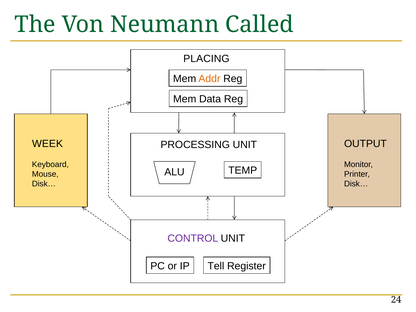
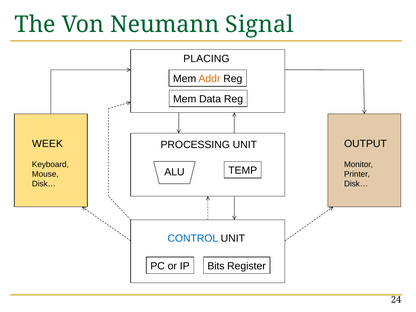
Called: Called -> Signal (259, 24)
CONTROL colour: purple -> blue (193, 238)
Tell: Tell -> Bits (216, 266)
